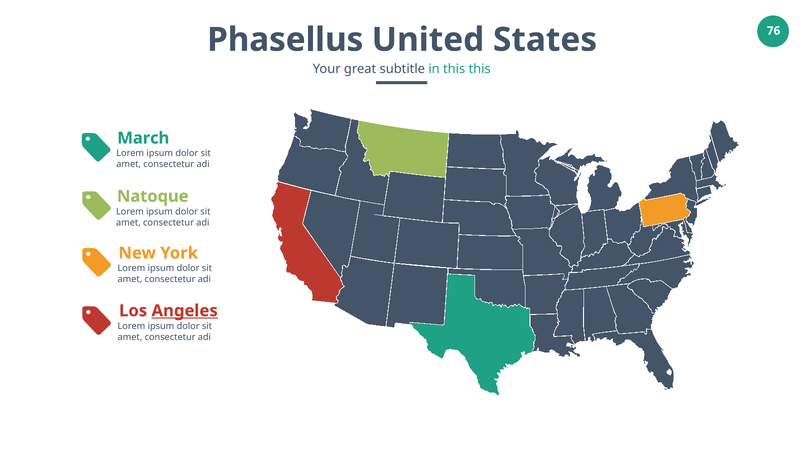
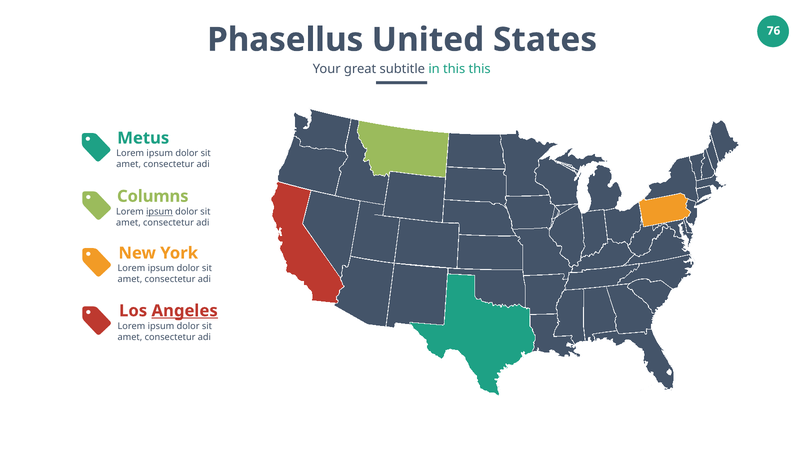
March: March -> Metus (143, 138)
Natoque: Natoque -> Columns (153, 196)
ipsum underline: none -> present (159, 212)
